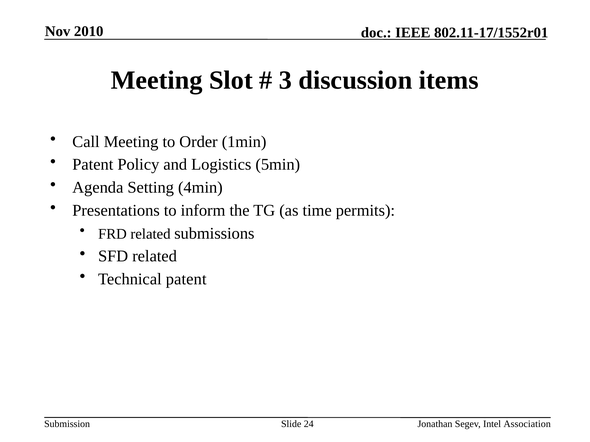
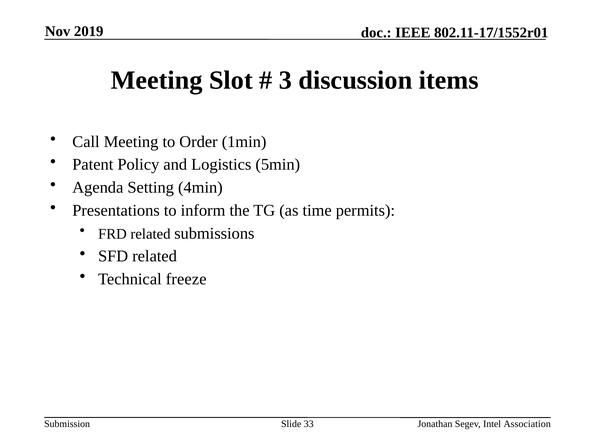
2010: 2010 -> 2019 (89, 31)
Technical patent: patent -> freeze (186, 279)
24: 24 -> 33 (309, 424)
